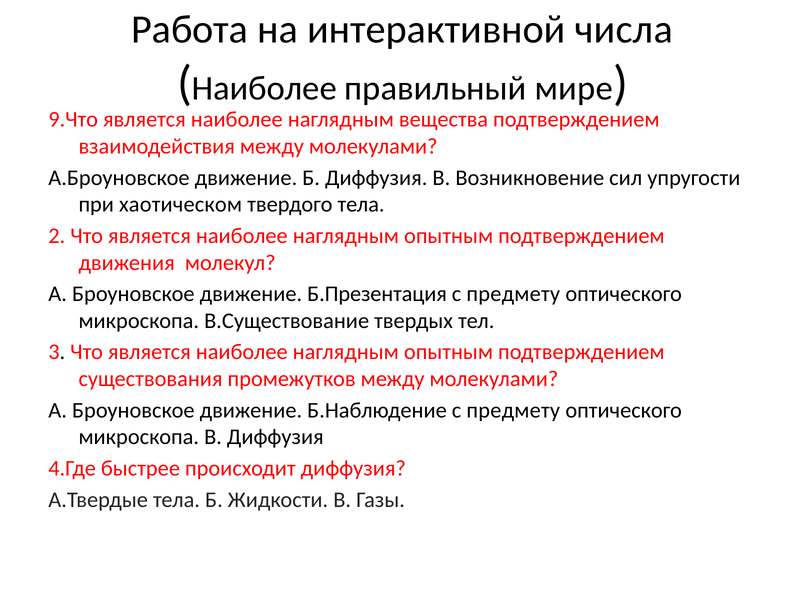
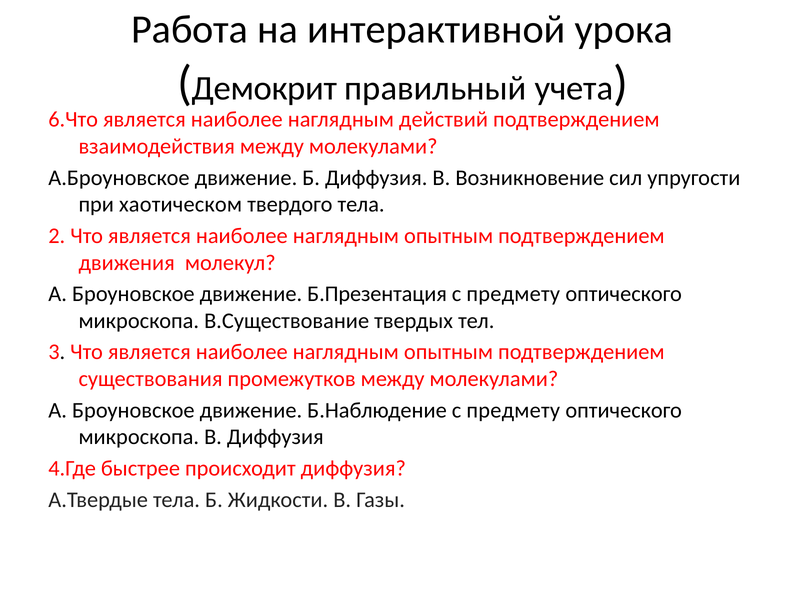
числа: числа -> урока (624, 29)
Наиболее: Наиболее -> Демокрит (264, 88)
мире: мире -> учета (574, 88)
9.Что: 9.Что -> 6.Что (73, 120)
вещества: вещества -> действий (443, 120)
